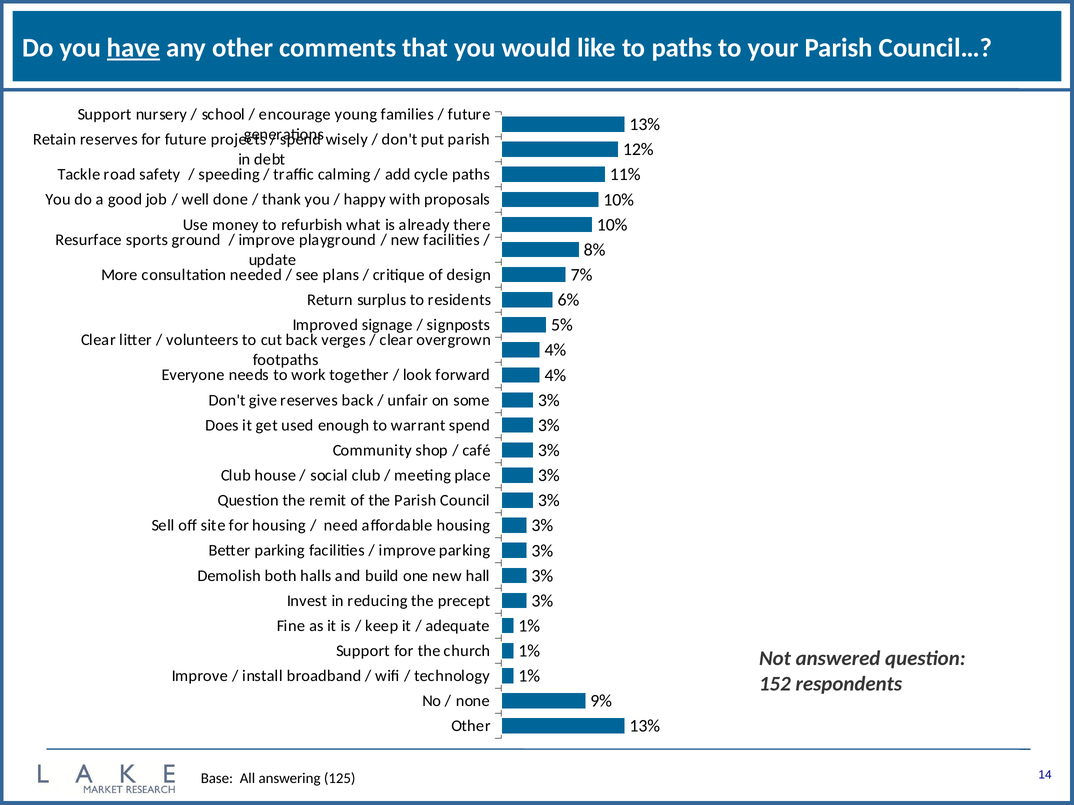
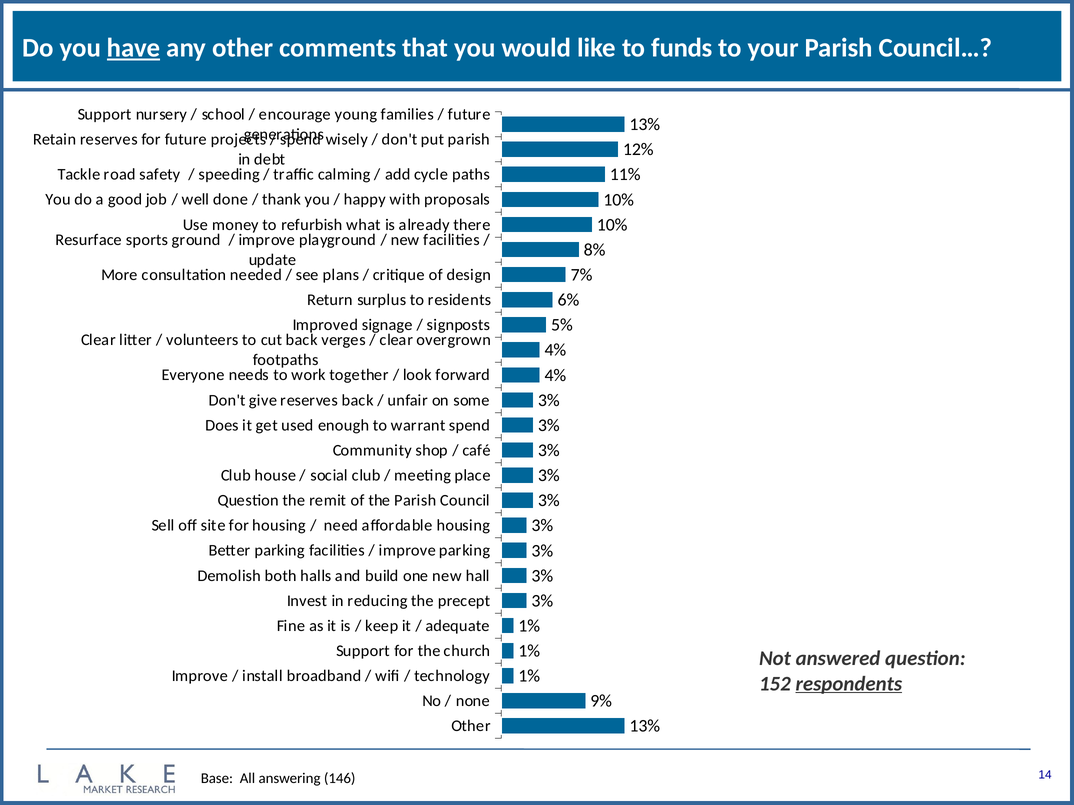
to paths: paths -> funds (682, 48)
respondents underline: none -> present (849, 684)
125: 125 -> 146 (340, 779)
